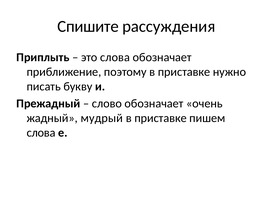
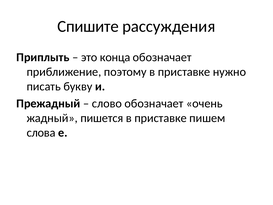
это слова: слова -> конца (115, 57)
мудрый: мудрый -> пишется (102, 118)
